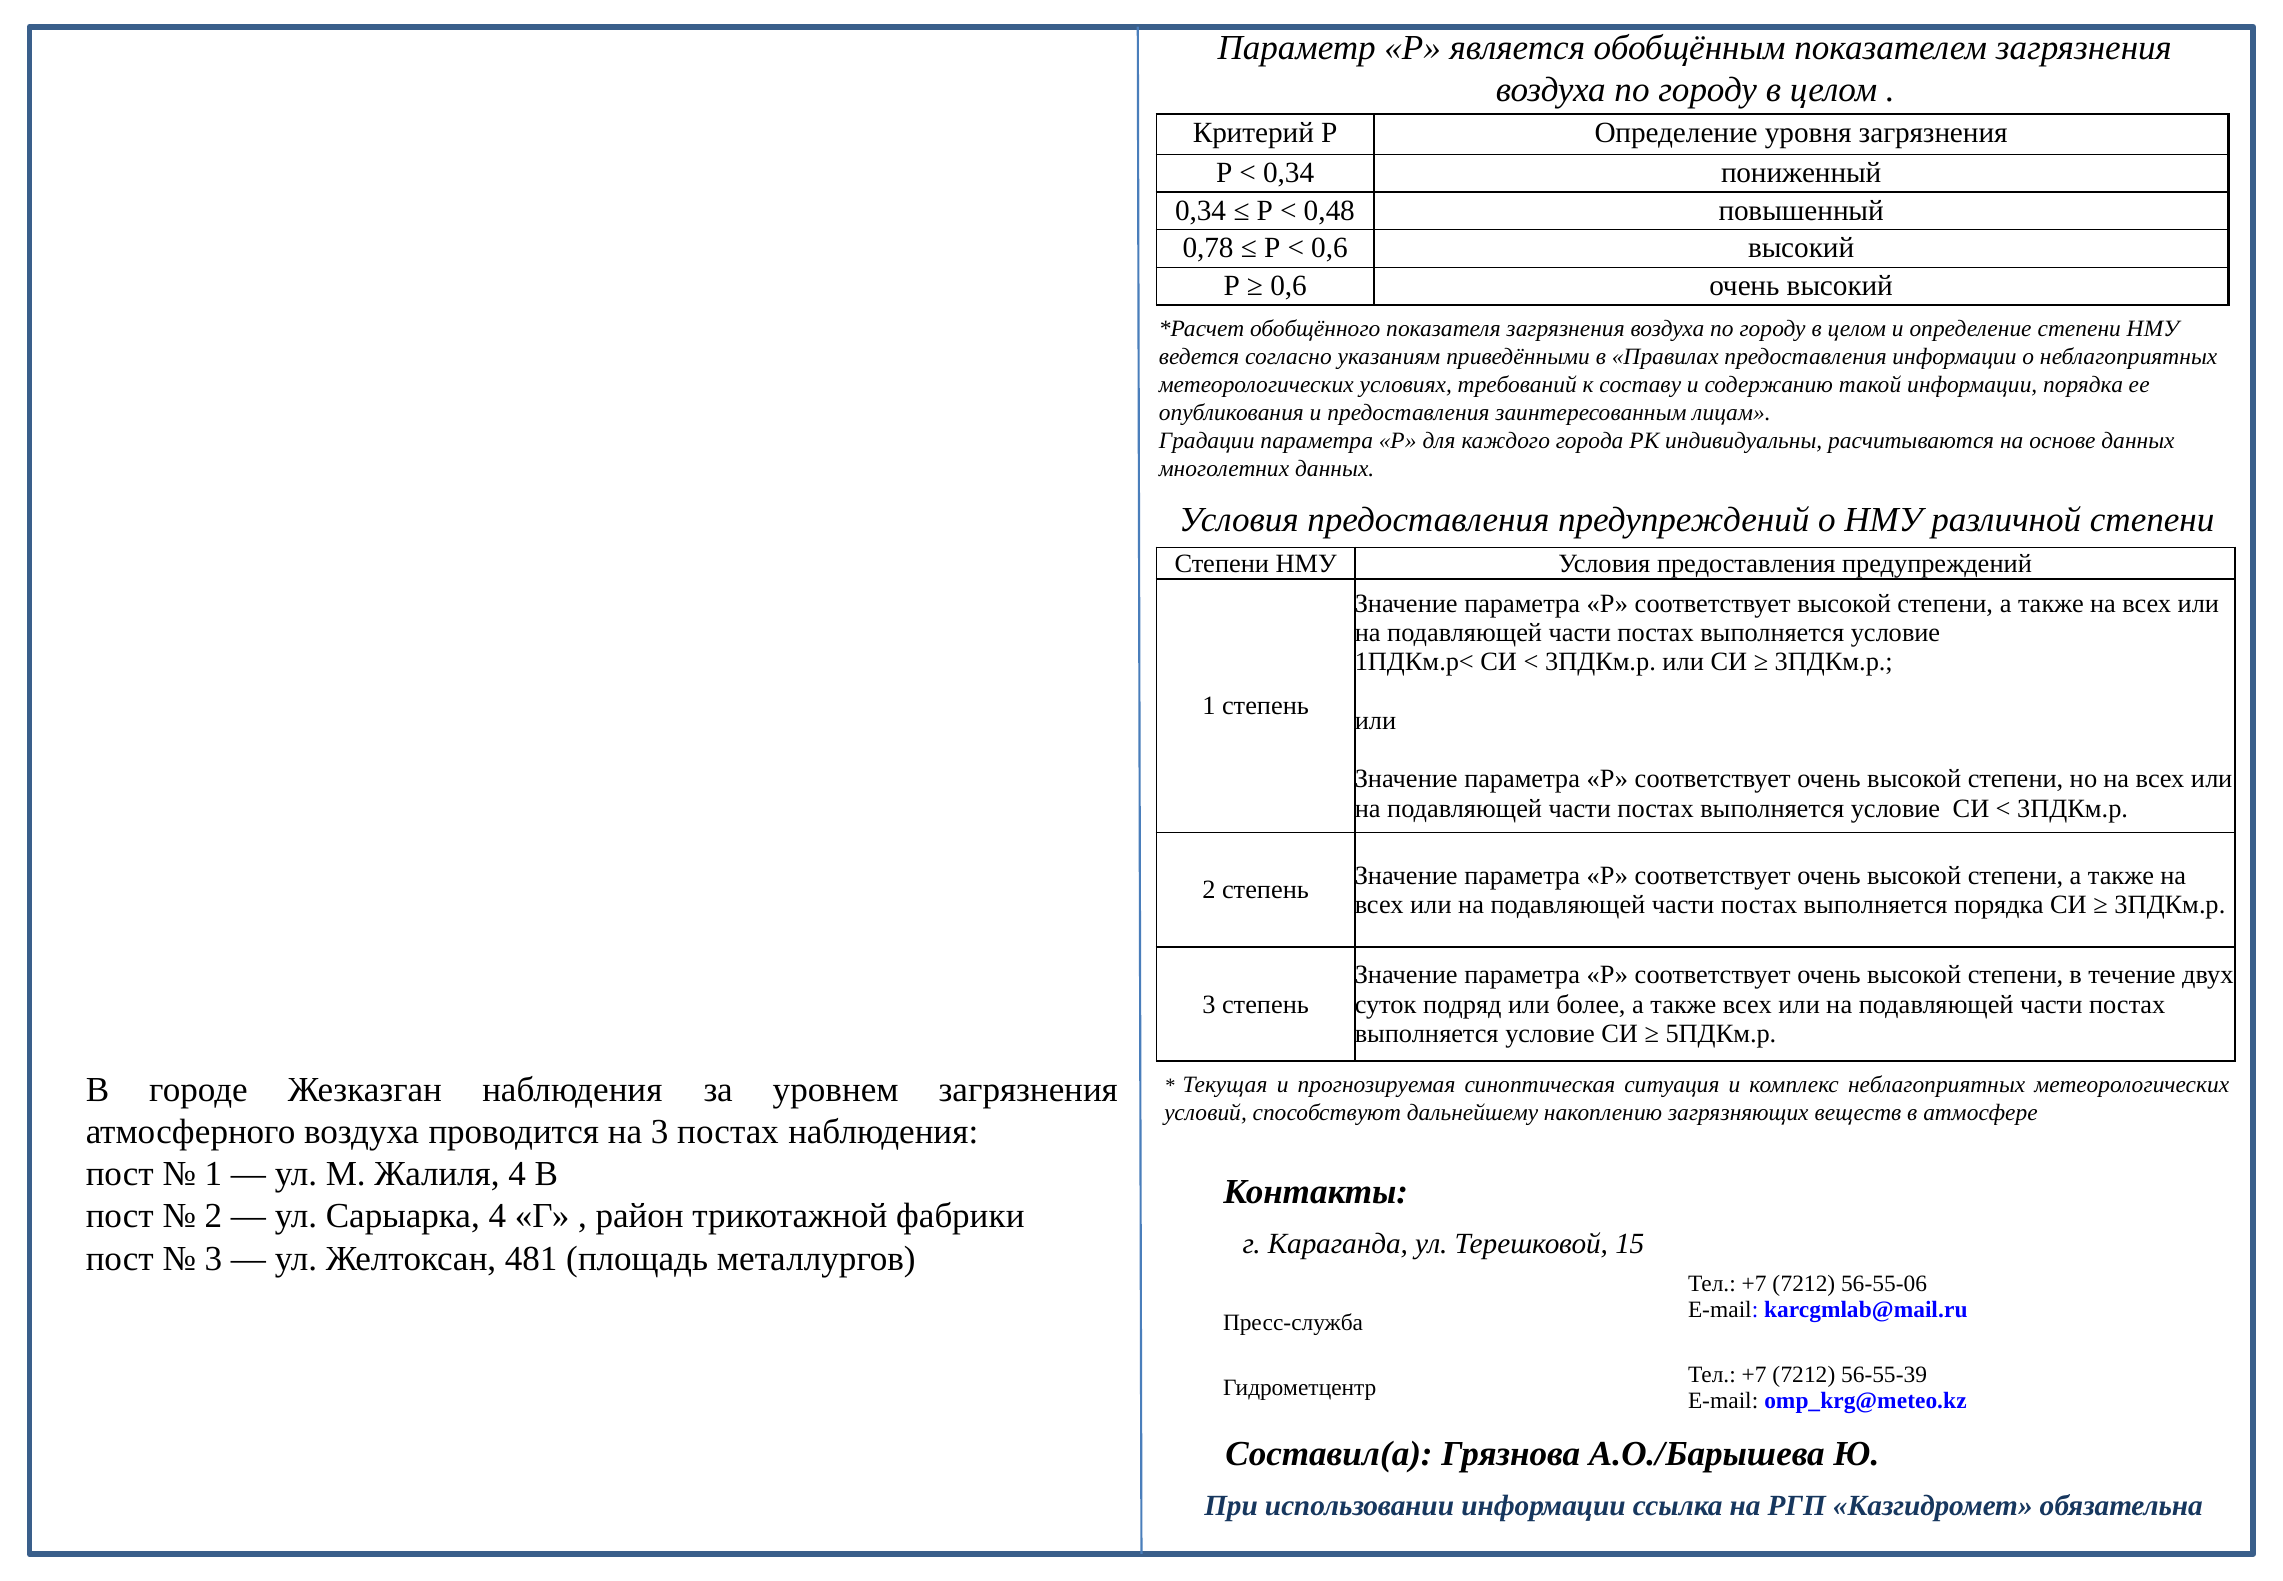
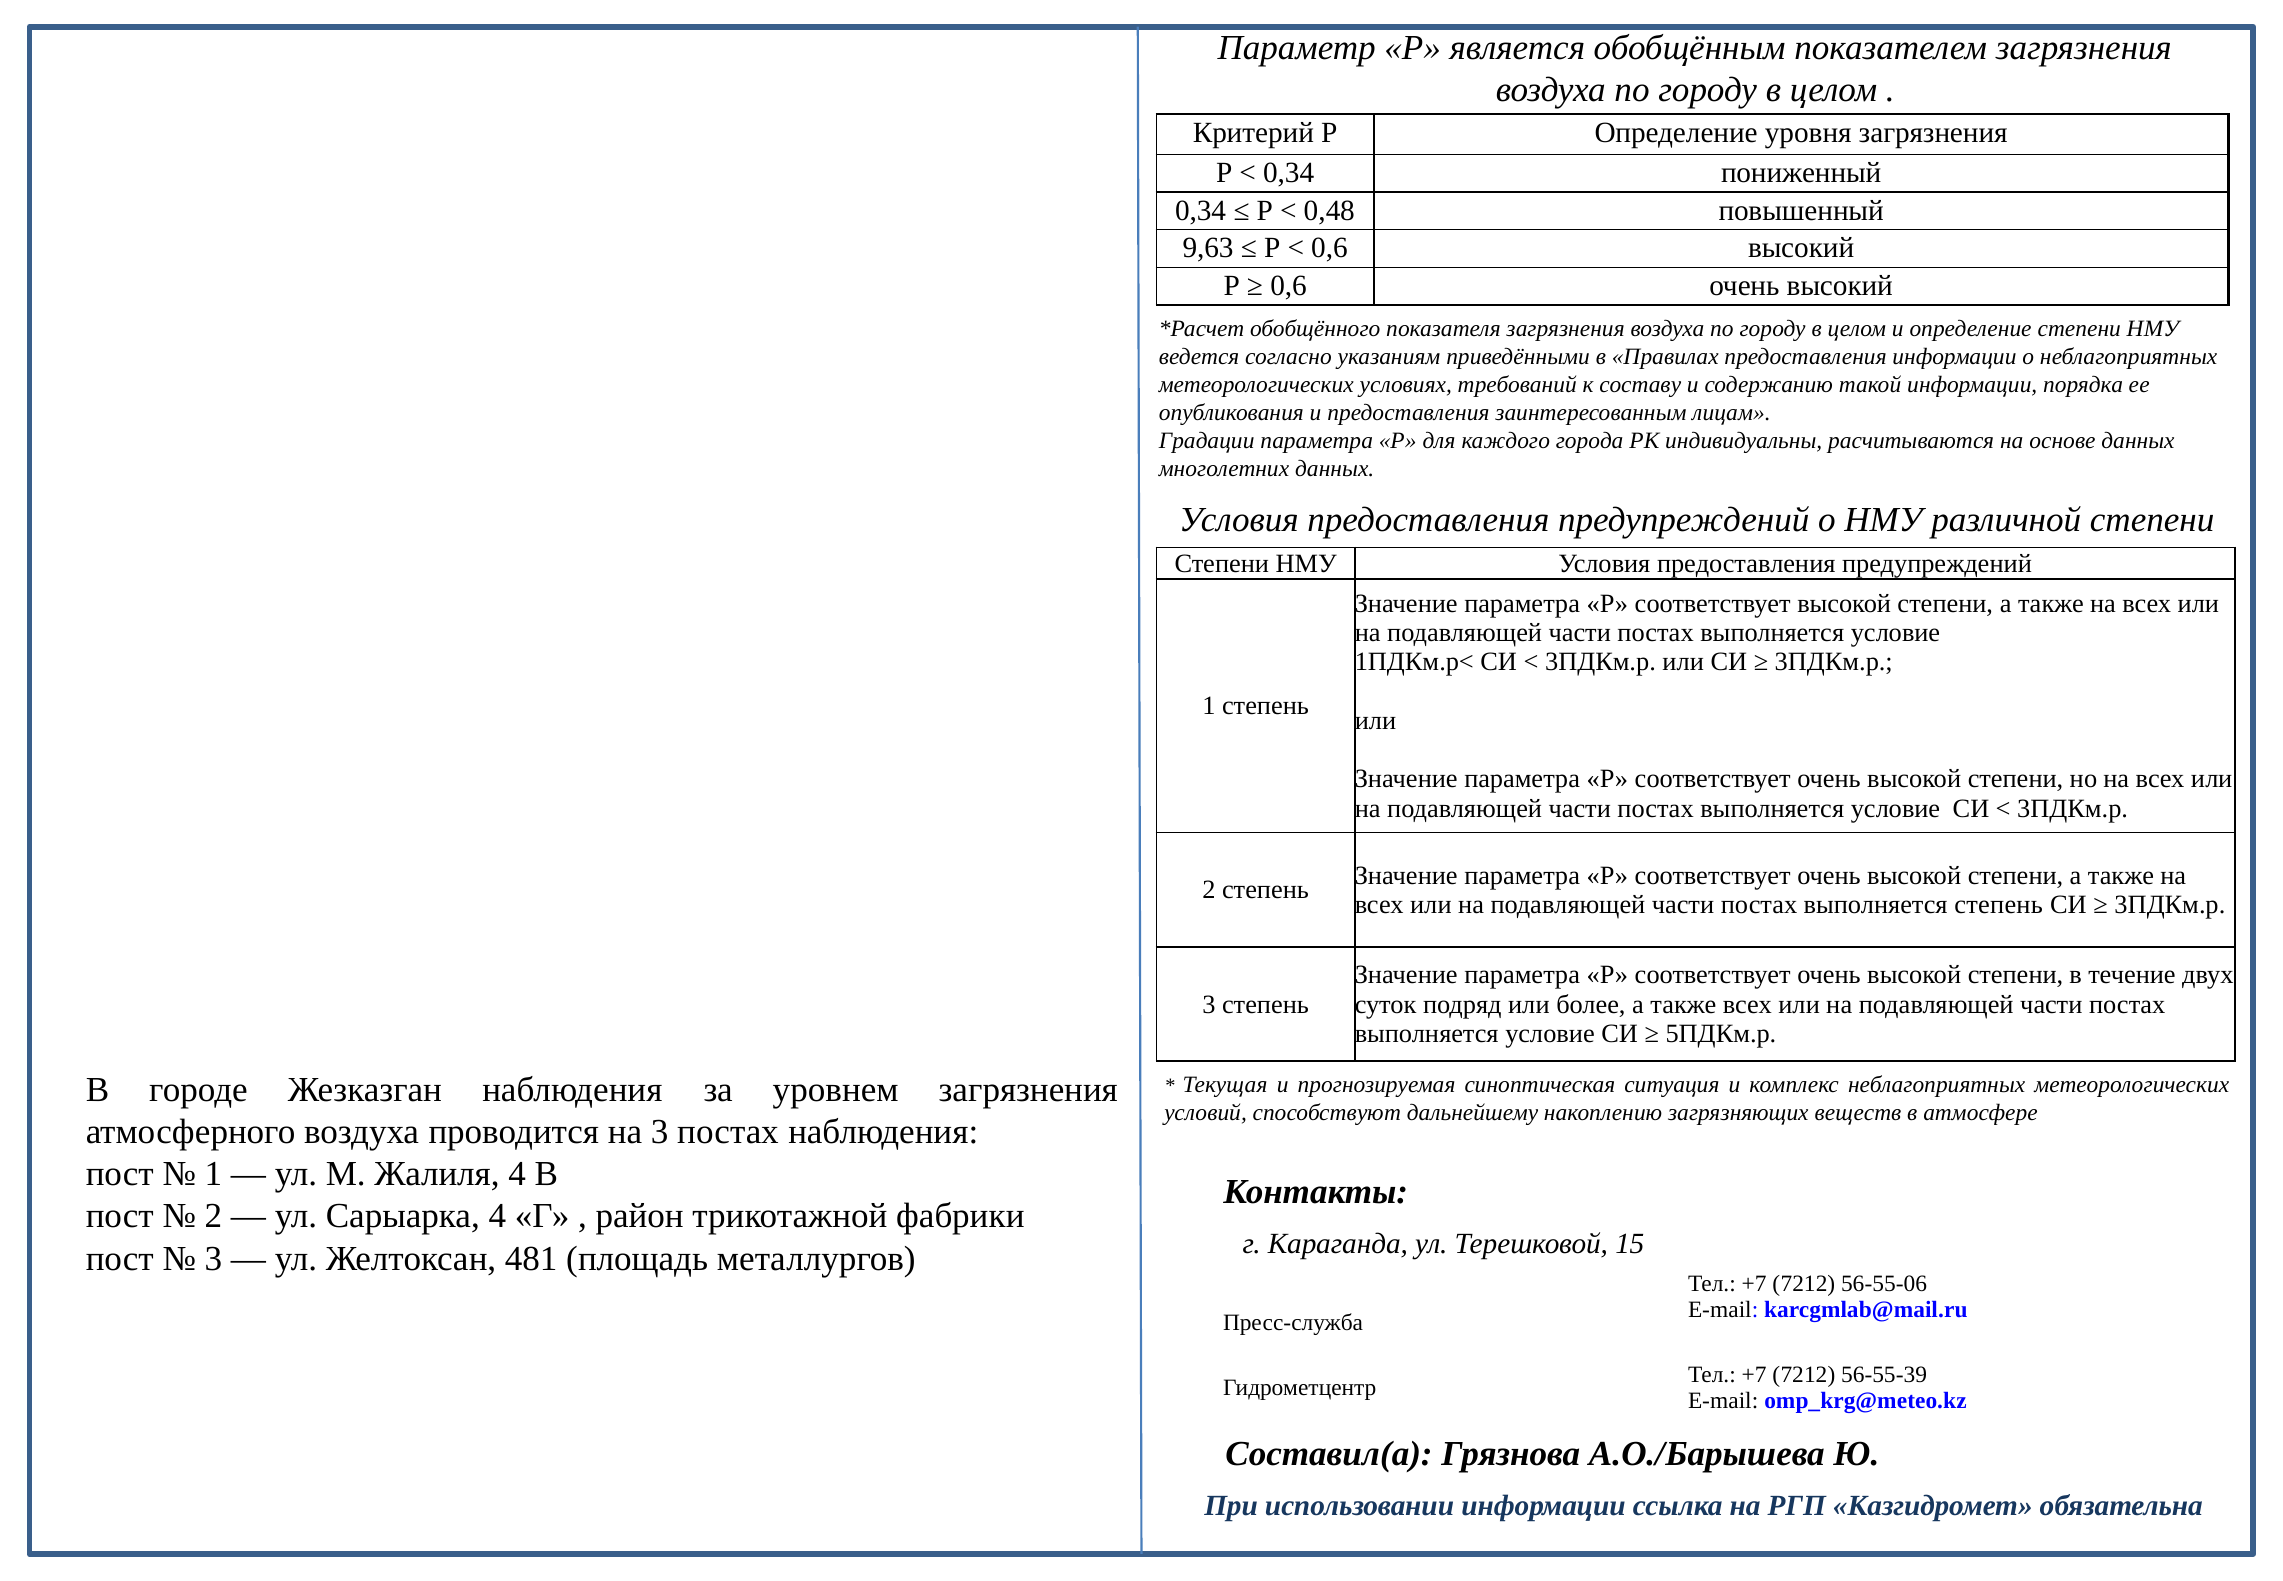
0,78: 0,78 -> 9,63 (1208, 248)
выполняется порядка: порядка -> степень (1999, 904)
